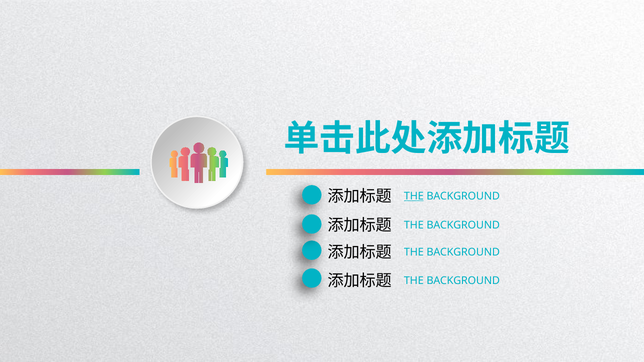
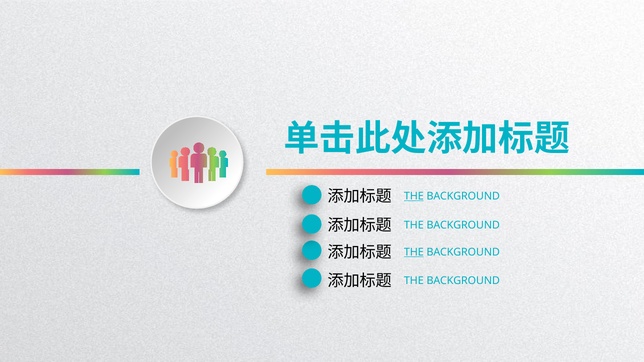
THE underline: none -> present (414, 252)
